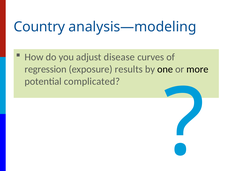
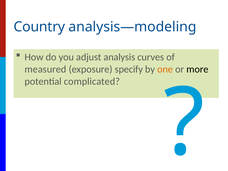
disease: disease -> analysis (119, 57)
regression: regression -> measured (45, 69)
results: results -> specify (129, 69)
one colour: black -> orange (165, 69)
